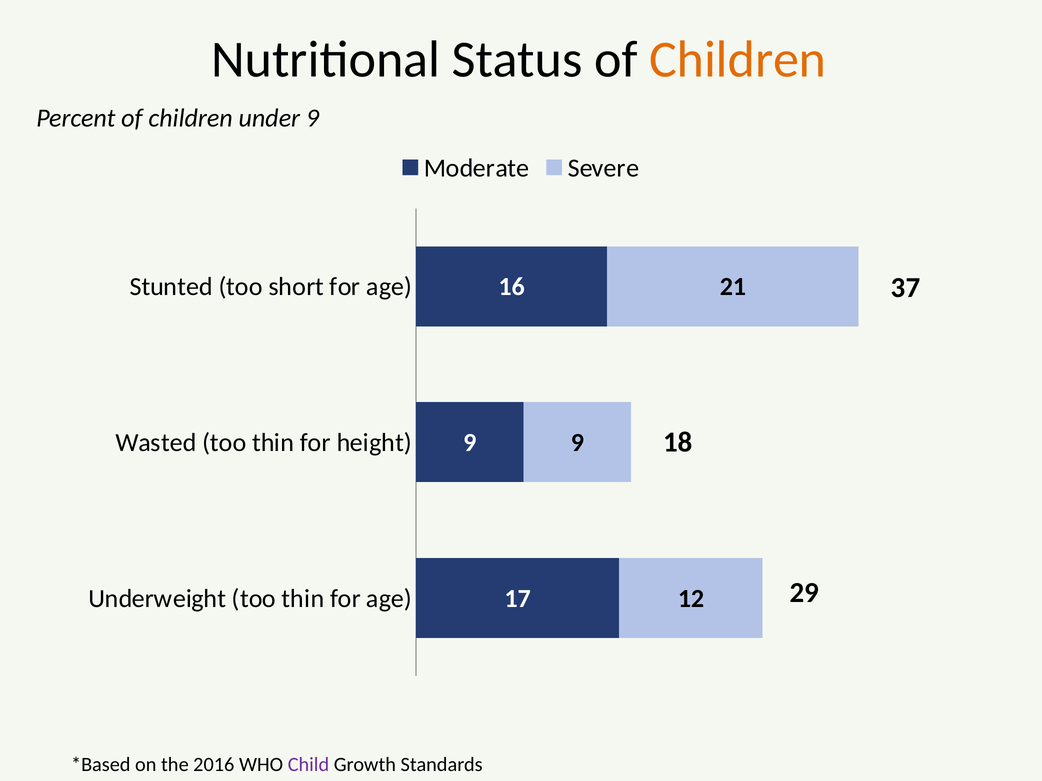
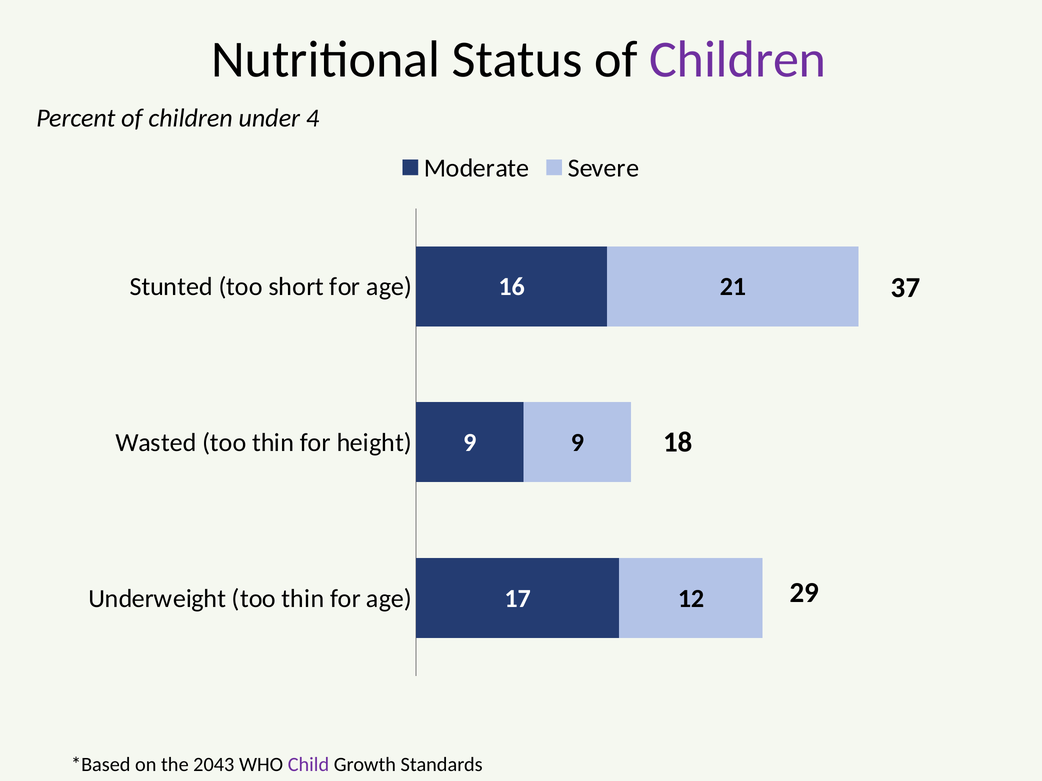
Children colour: orange -> purple (738, 60)
under 9: 9 -> 4 (313, 118)
2016: 2016 -> 2043 (214, 765)
